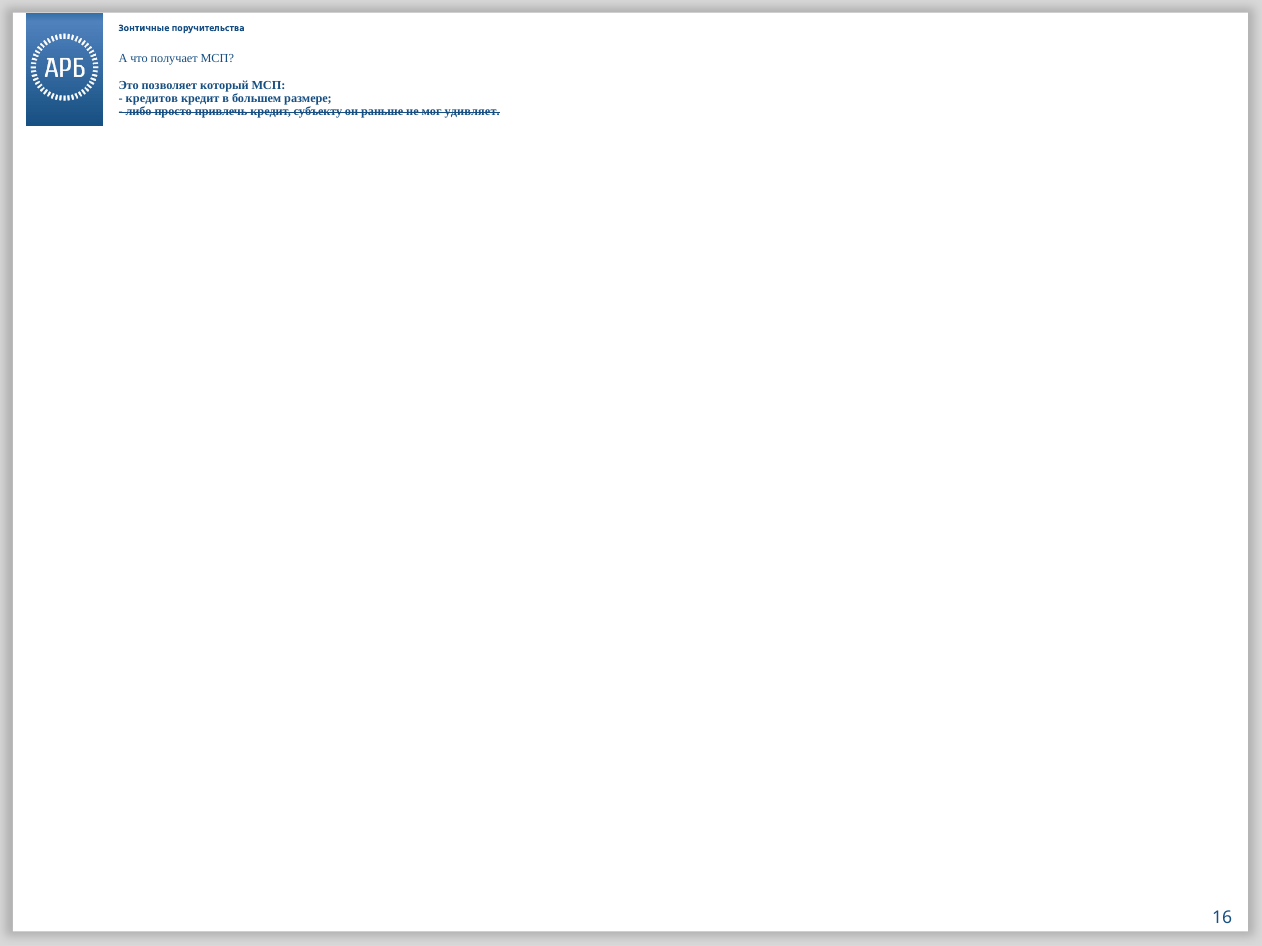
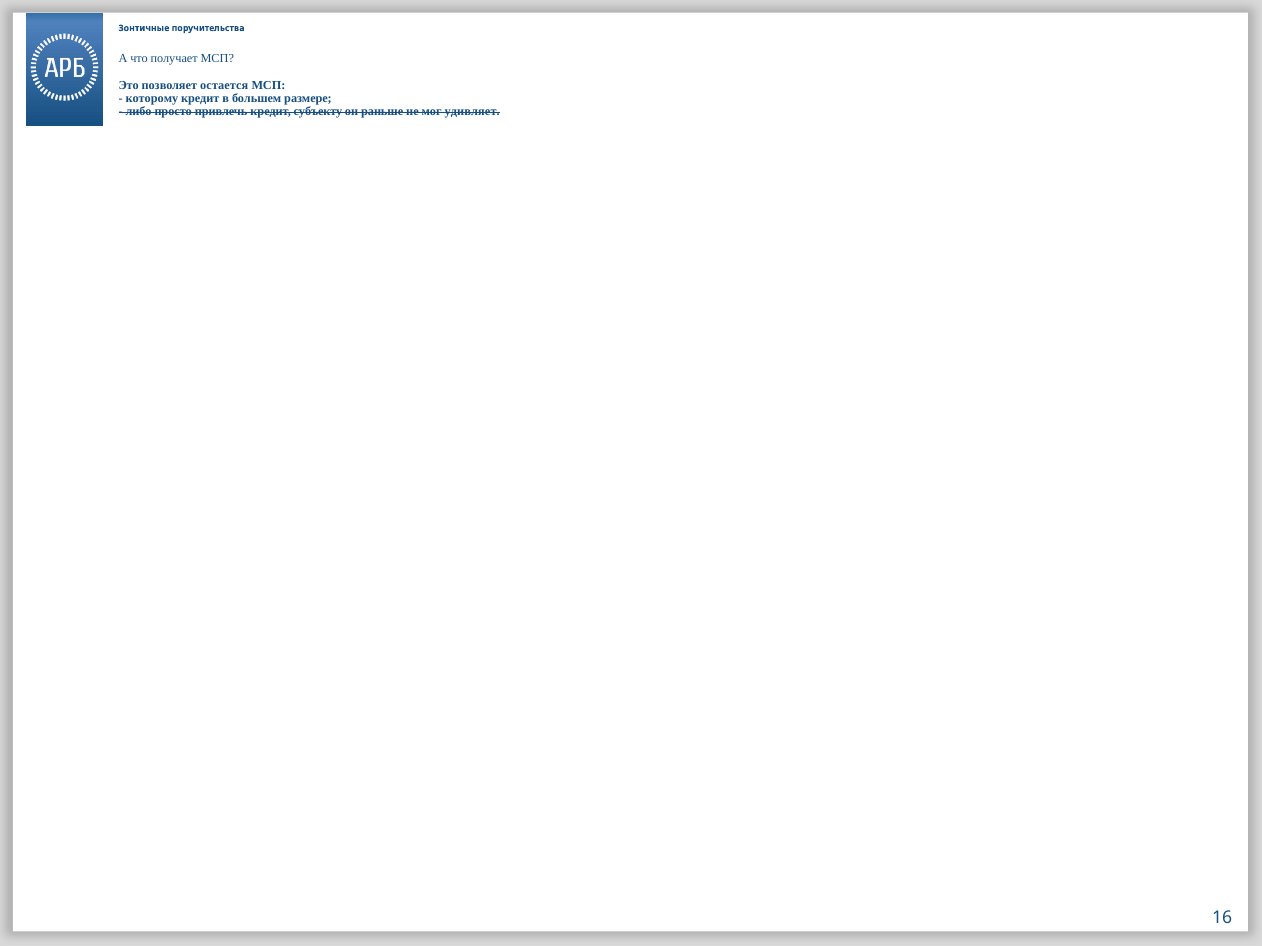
который: который -> остается (224, 85)
кредитов: кредитов -> которому (152, 98)
